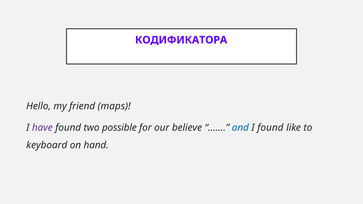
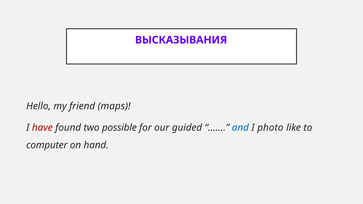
КОДИФИКАТОРА: КОДИФИКАТОРА -> ВЫСКАЗЫВАНИЯ (181, 40)
have colour: purple -> red (42, 128)
believe: believe -> guided (187, 128)
I found: found -> photo (270, 128)
keyboard: keyboard -> computer (47, 145)
